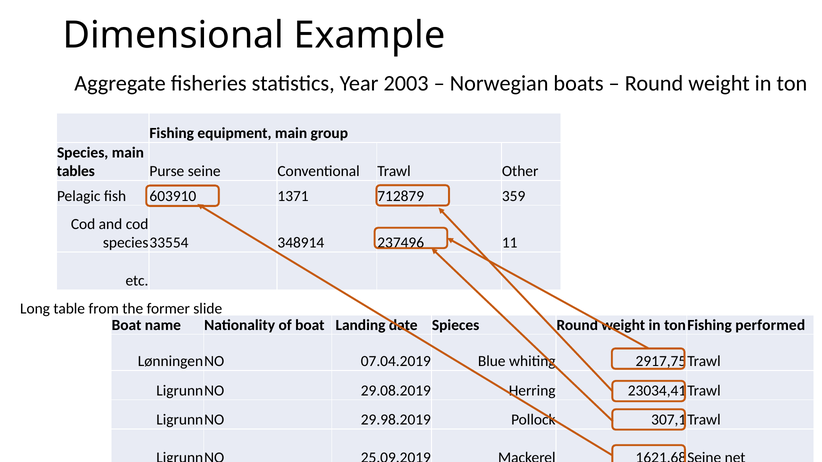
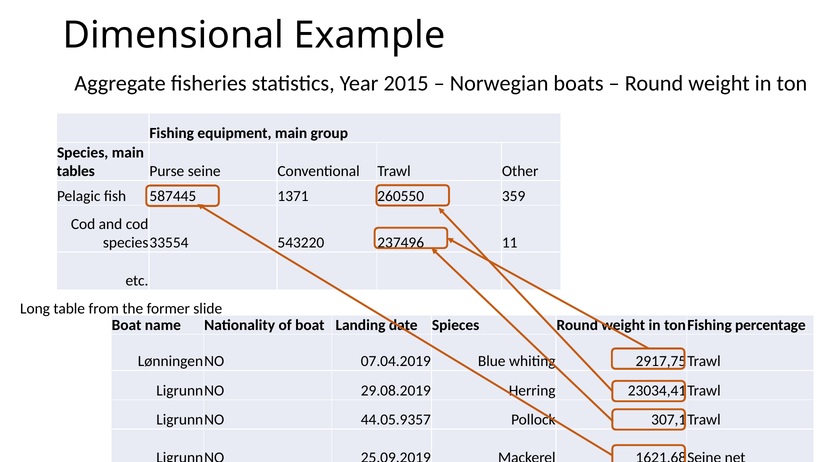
2003: 2003 -> 2015 (406, 84)
603910: 603910 -> 587445 (173, 196)
712879: 712879 -> 260550 (401, 196)
348914: 348914 -> 543220 (301, 243)
performed: performed -> percentage (770, 325)
29.98.2019: 29.98.2019 -> 44.05.9357 (396, 420)
